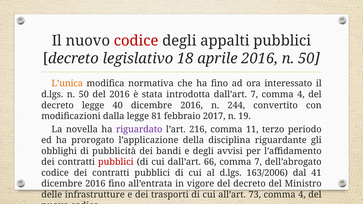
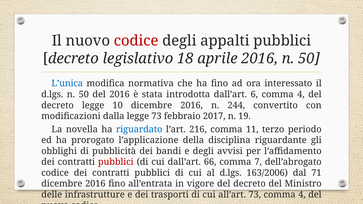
L’unica colour: orange -> blue (67, 84)
dall’art 7: 7 -> 6 (254, 94)
40: 40 -> 10 (118, 105)
legge 81: 81 -> 73 (156, 116)
riguardato colour: purple -> blue (139, 129)
41: 41 -> 71 (316, 173)
